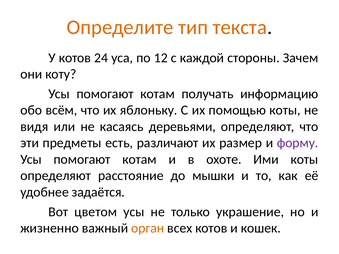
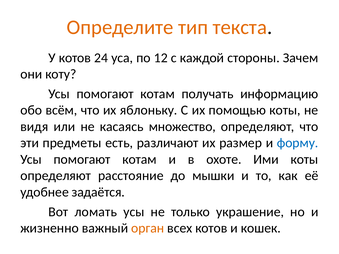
деревьями: деревьями -> множество (182, 127)
форму colour: purple -> blue (298, 143)
цветом: цветом -> ломать (96, 212)
